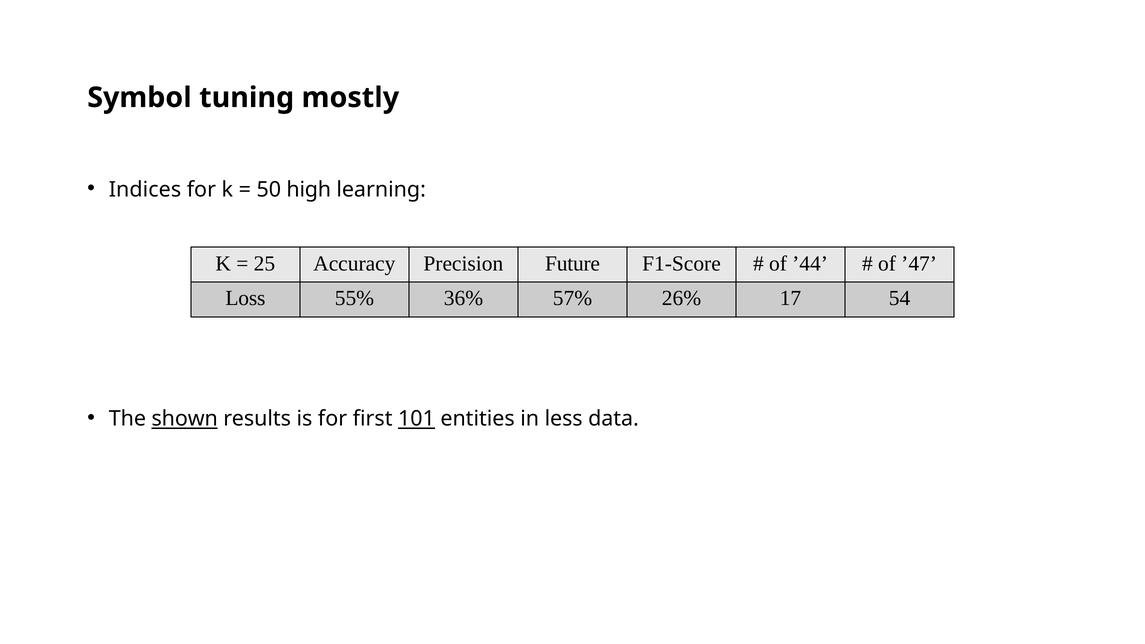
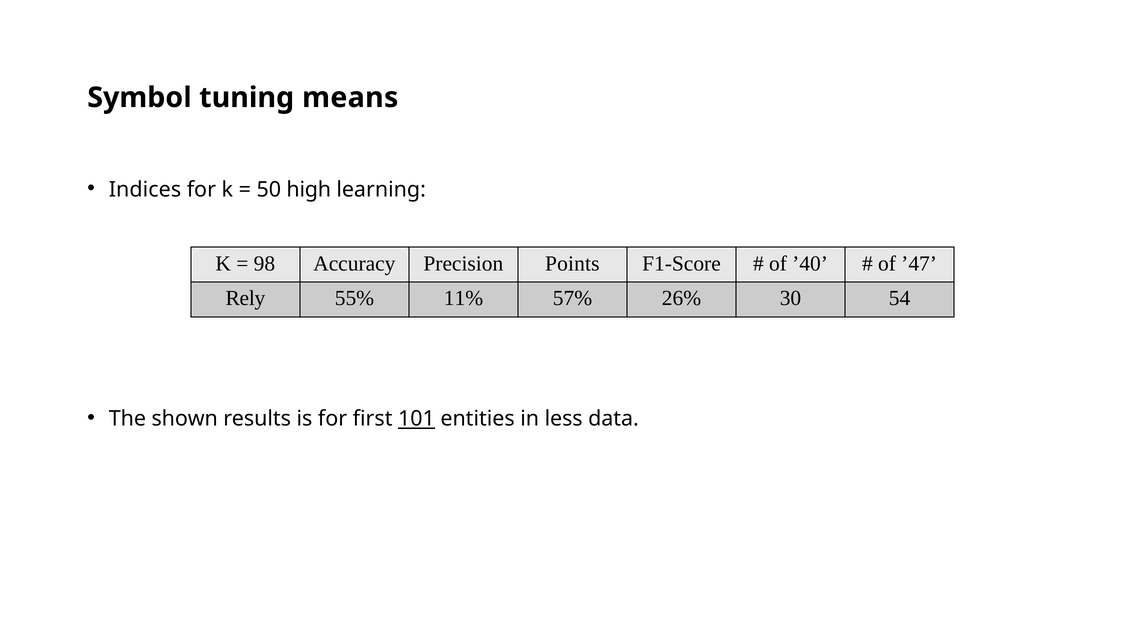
mostly: mostly -> means (350, 98)
25: 25 -> 98 (264, 264)
Future: Future -> Points (572, 264)
’44: ’44 -> ’40 (810, 264)
Loss: Loss -> Rely (245, 298)
36%: 36% -> 11% (463, 298)
17: 17 -> 30 (790, 298)
shown underline: present -> none (185, 419)
